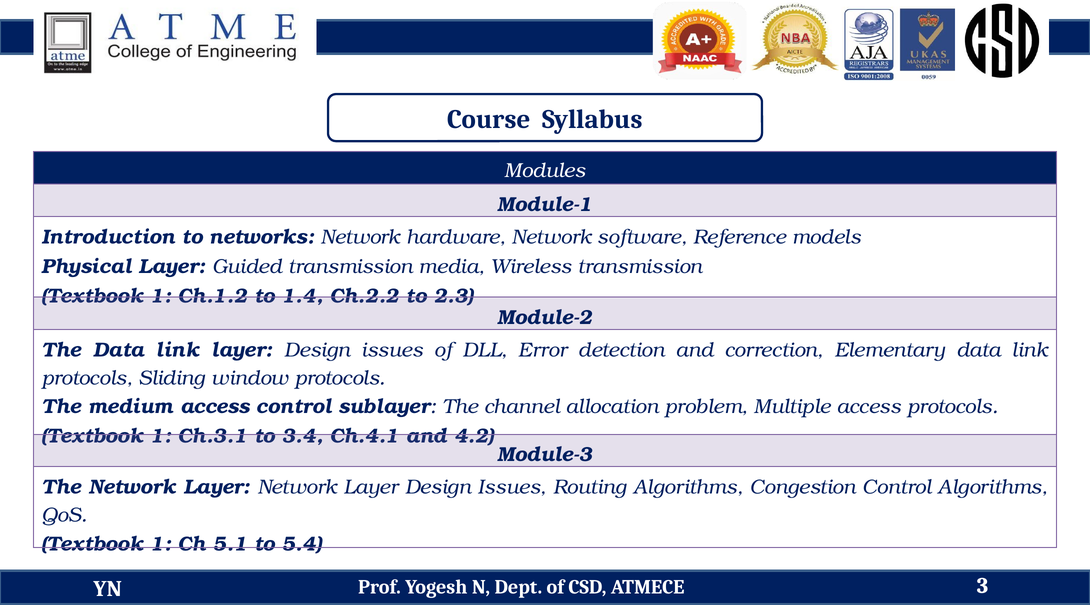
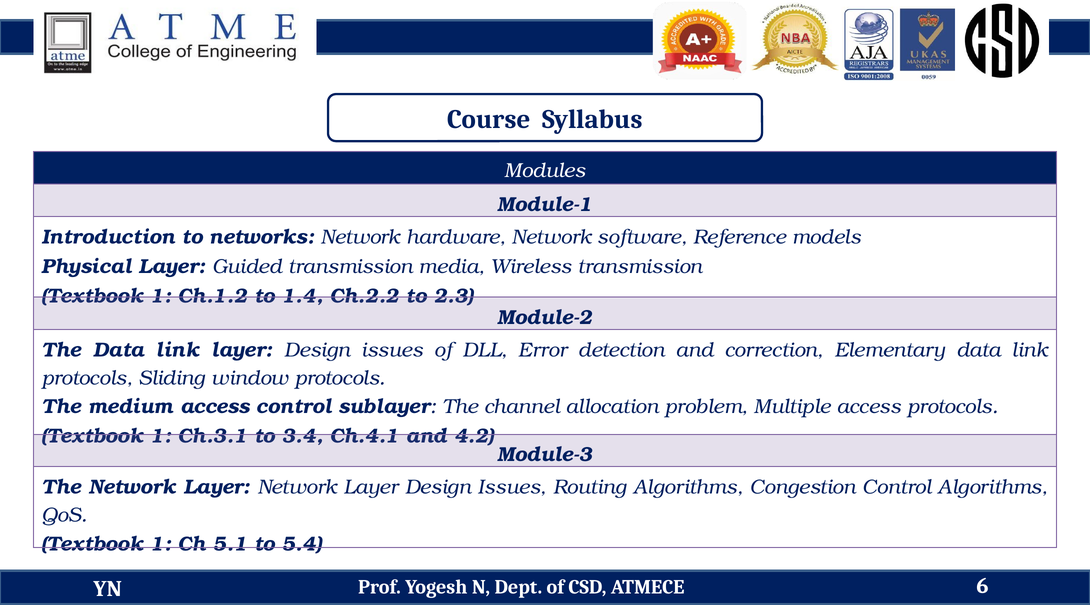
3: 3 -> 6 (982, 586)
